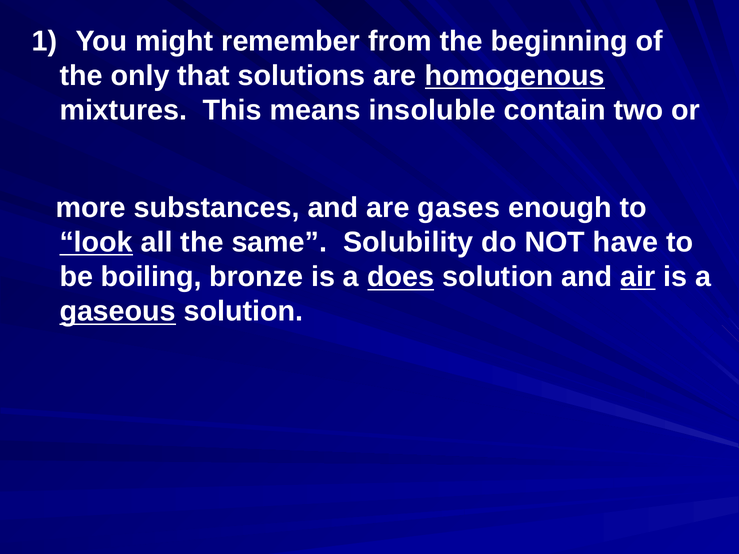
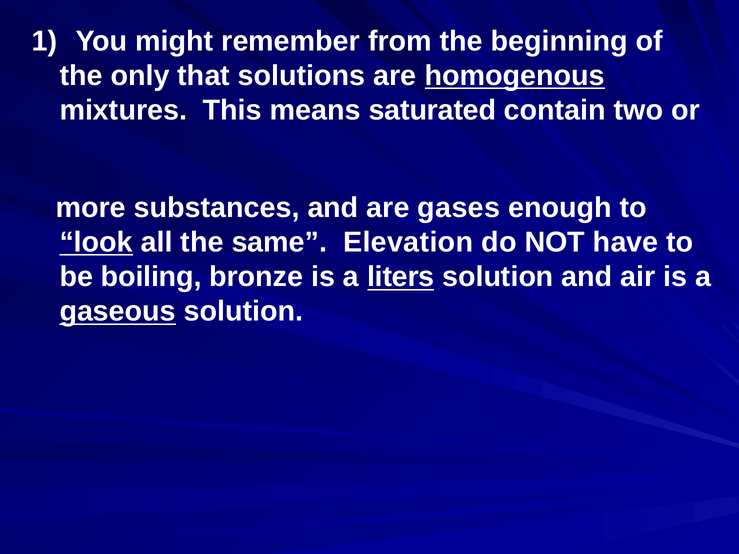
insoluble: insoluble -> saturated (432, 110)
Solubility: Solubility -> Elevation (408, 243)
does: does -> liters (401, 277)
air underline: present -> none (638, 277)
